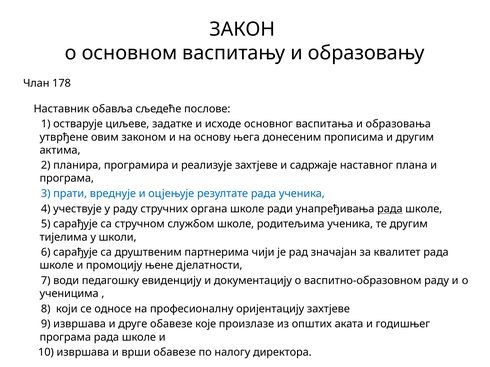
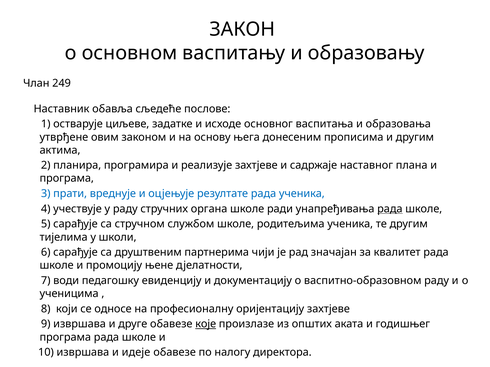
178: 178 -> 249 (62, 83)
које underline: none -> present (206, 324)
врши: врши -> идеје (136, 353)
